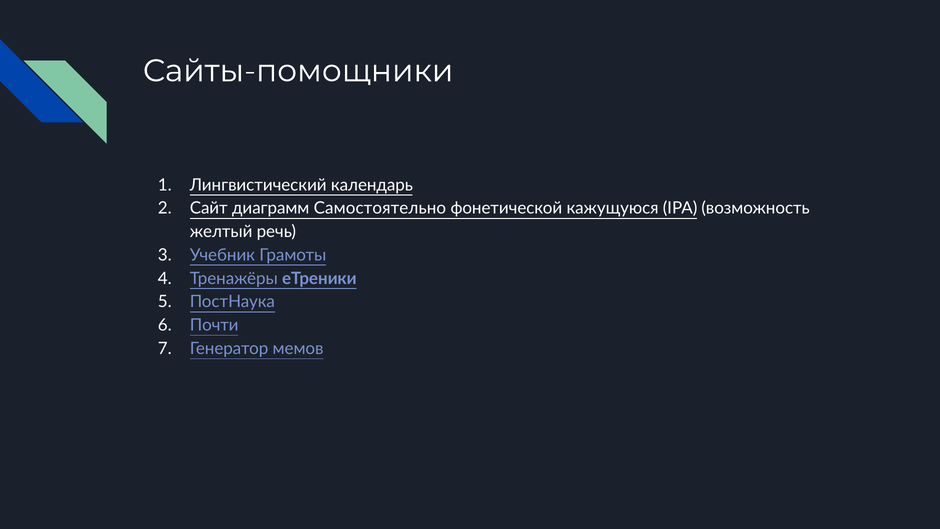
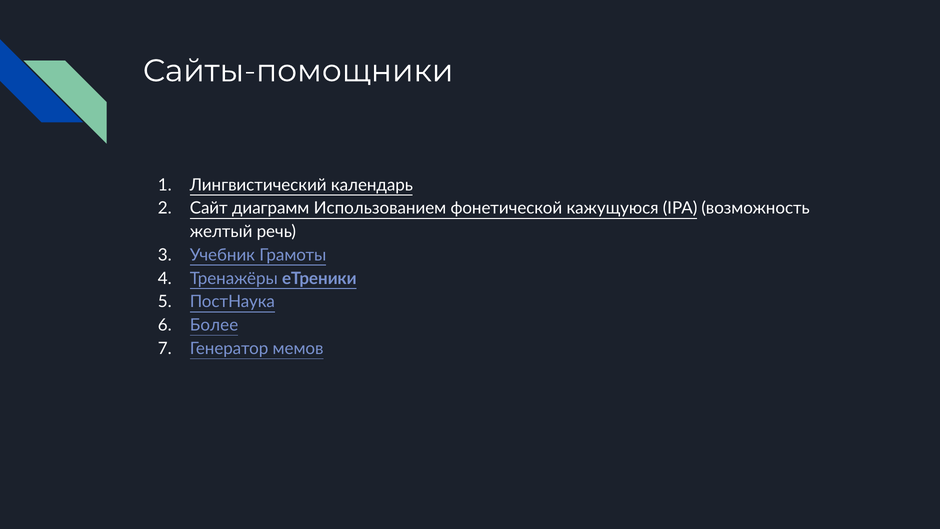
Самостоятельно: Самостоятельно -> Использованием (380, 208)
Почти: Почти -> Более (214, 325)
